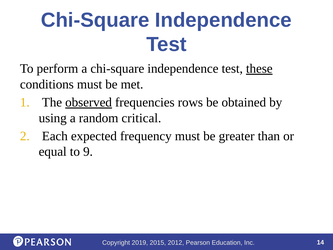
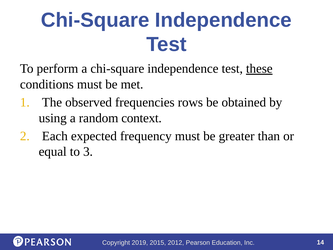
observed underline: present -> none (89, 102)
critical: critical -> context (142, 118)
9: 9 -> 3 (88, 152)
